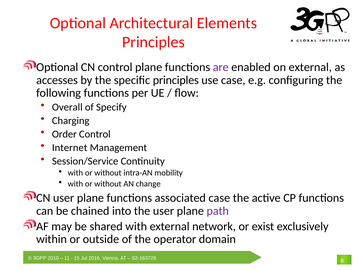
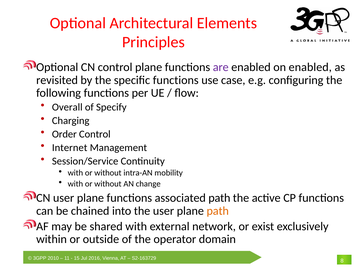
on external: external -> enabled (310, 67)
accesses: accesses -> revisited (57, 80)
specific principles: principles -> functions (176, 80)
associated case: case -> path (219, 198)
path colour: purple -> orange (218, 211)
